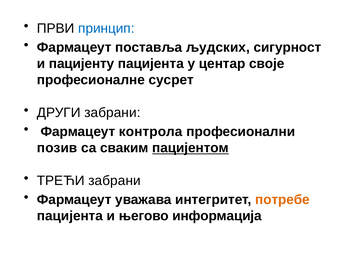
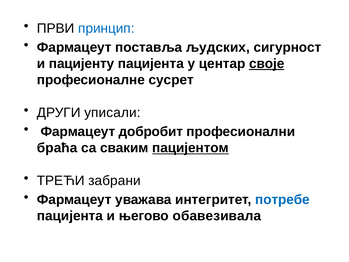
своје underline: none -> present (267, 64)
ДРУГИ забрани: забрани -> уписали (112, 112)
контрола: контрола -> добробит (151, 132)
позив: позив -> браћа (57, 148)
потребе colour: orange -> blue (282, 199)
информација: информација -> обавезивала (217, 216)
